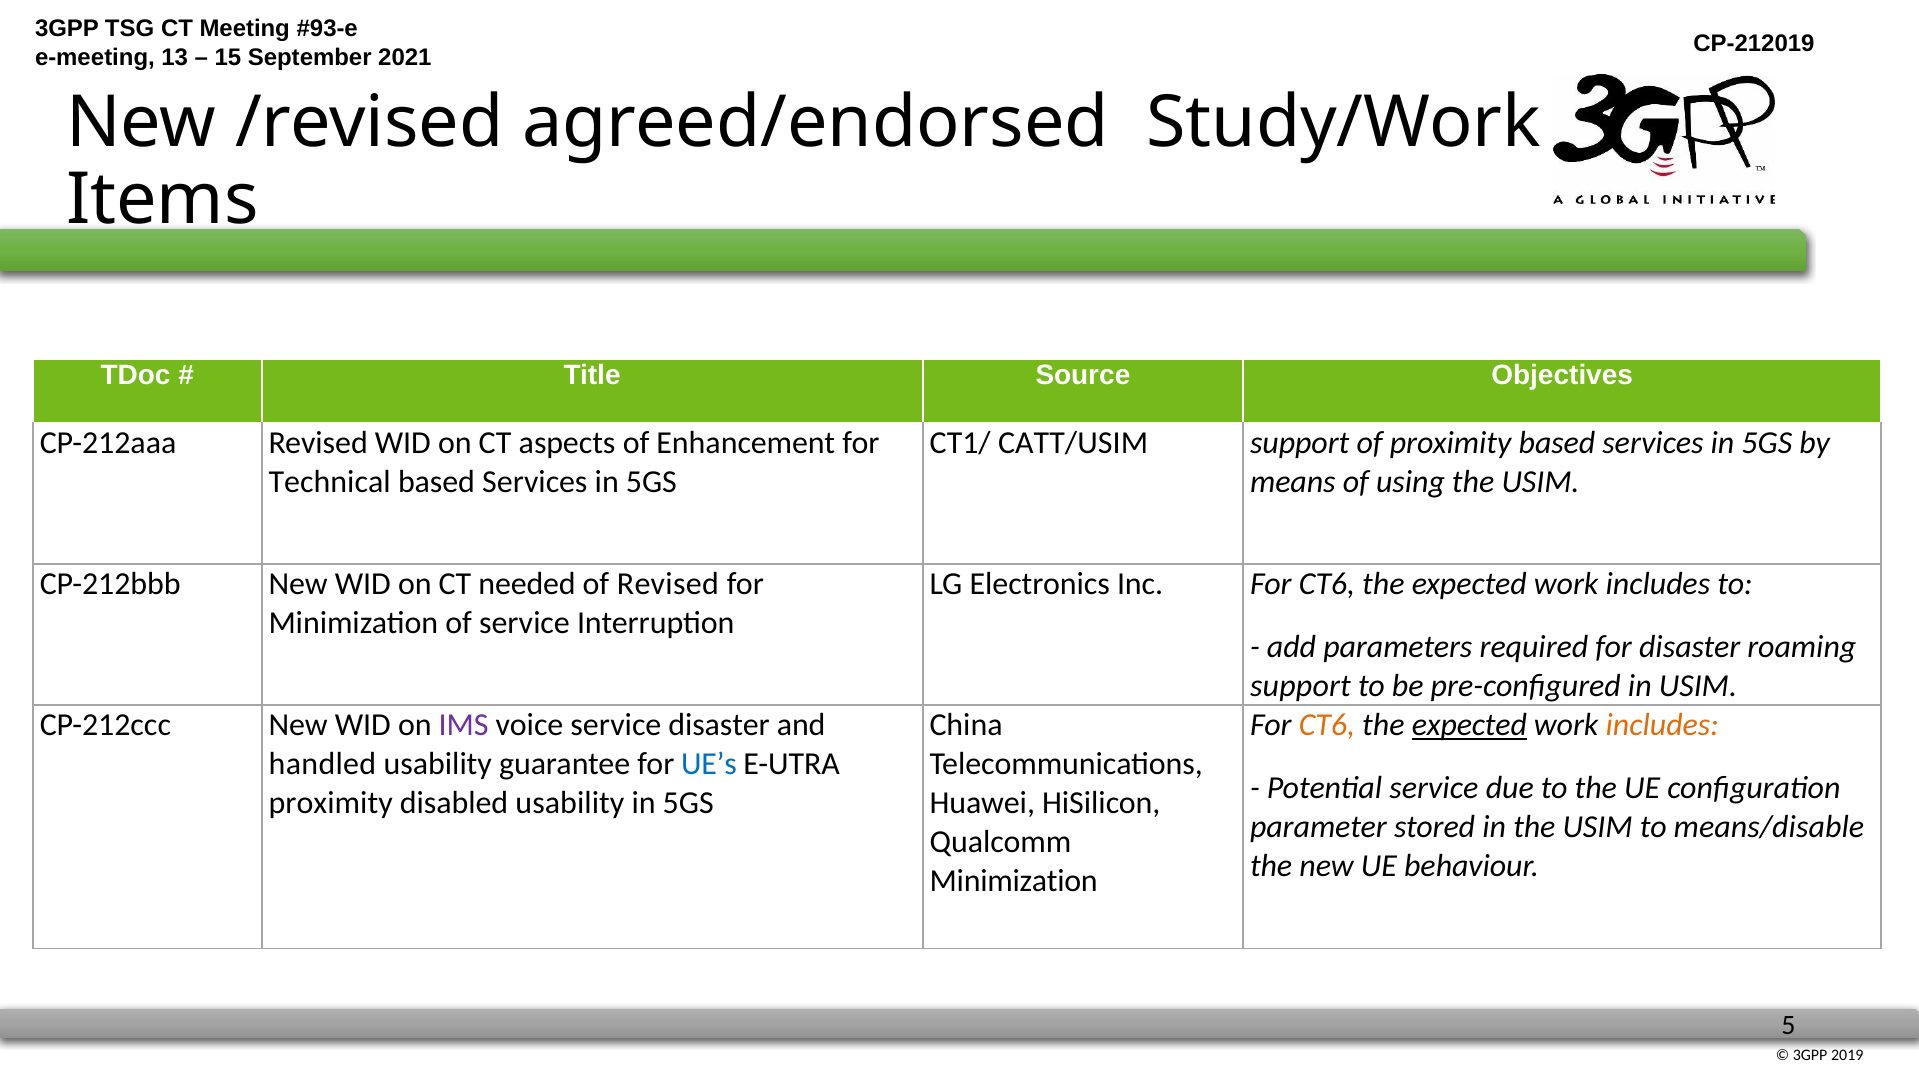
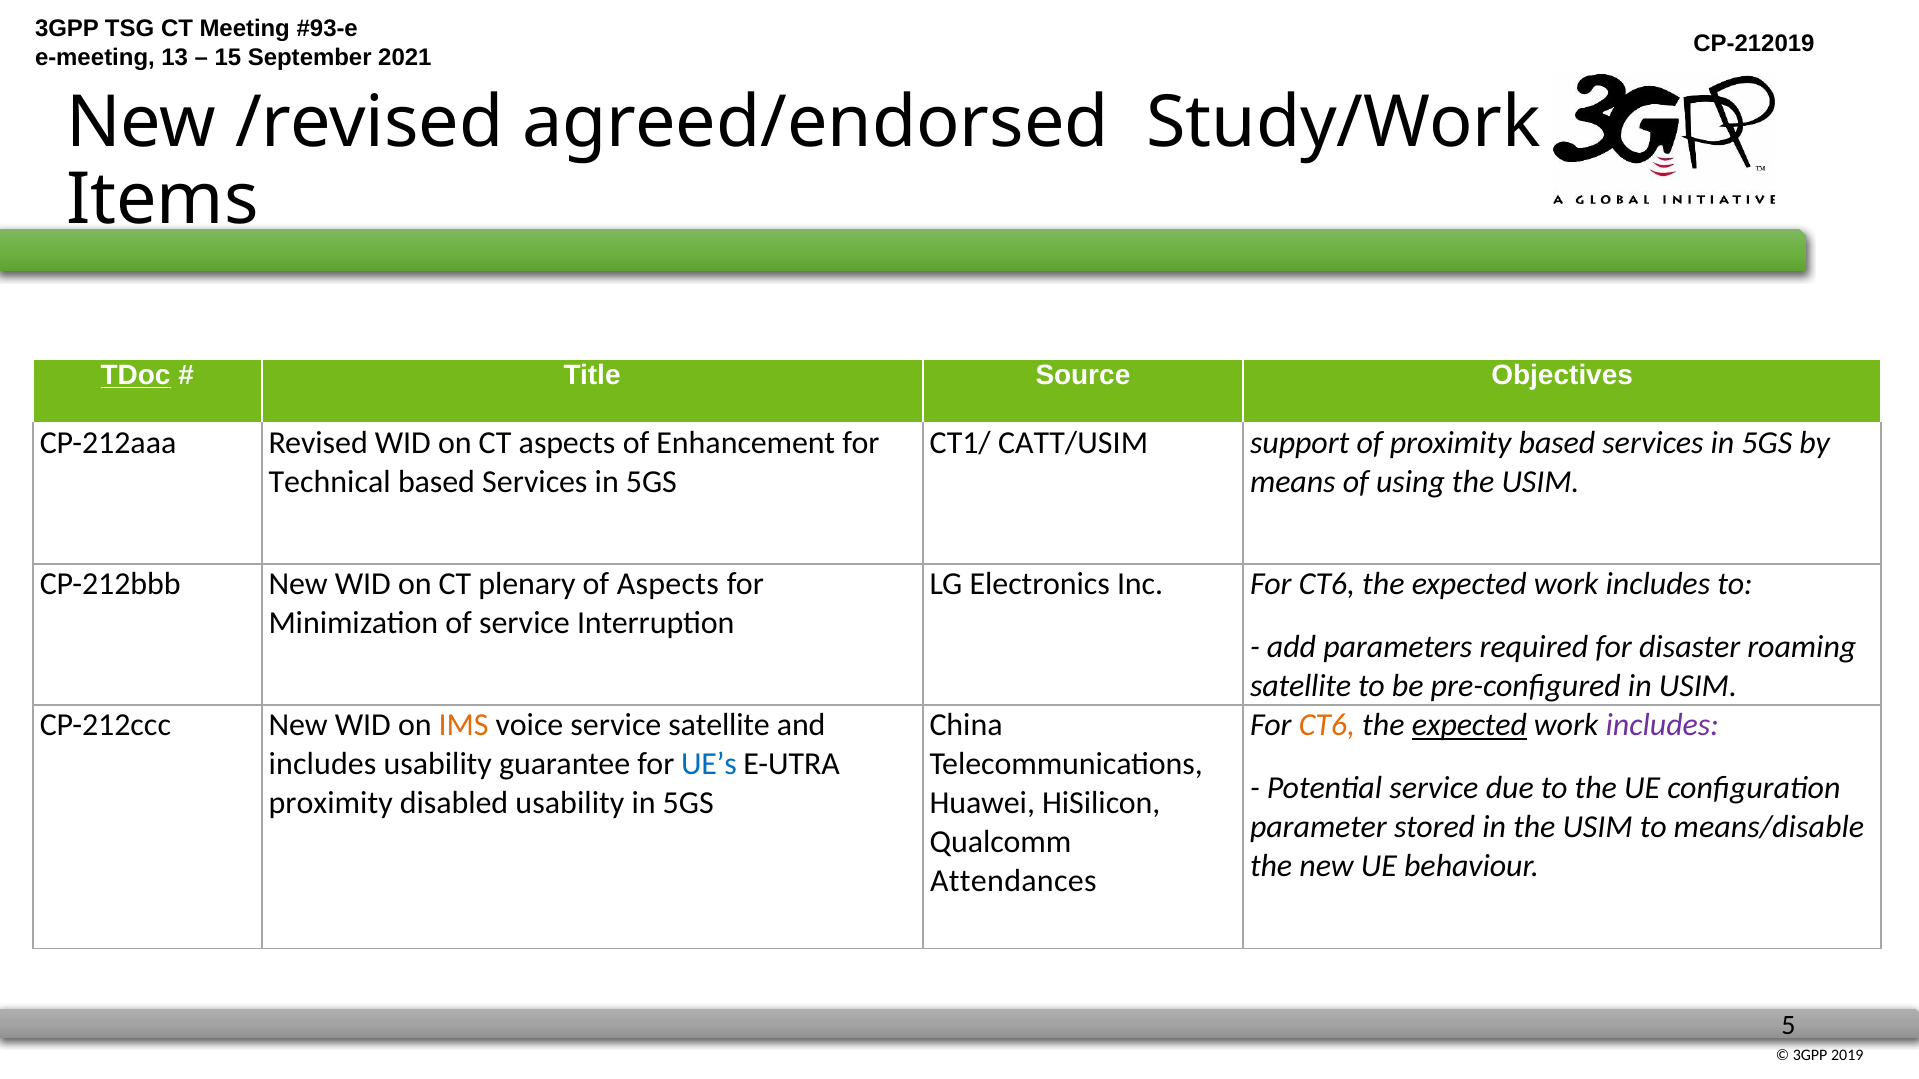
TDoc underline: none -> present (136, 376)
needed: needed -> plenary (527, 584)
of Revised: Revised -> Aspects (668, 584)
support: support -> satellite (1301, 686)
IMS colour: purple -> orange (464, 725)
service disaster: disaster -> satellite (719, 725)
includes colour: orange -> purple (1662, 725)
handled: handled -> includes (323, 764)
Minimization: Minimization -> Attendances (1013, 882)
